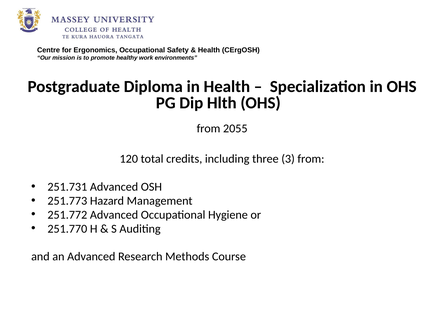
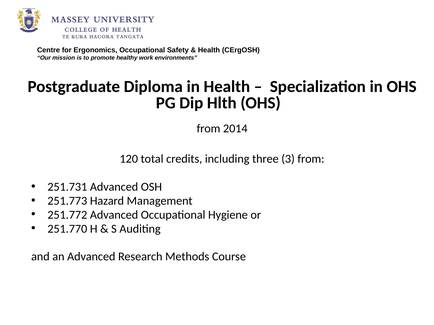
2055: 2055 -> 2014 (235, 129)
